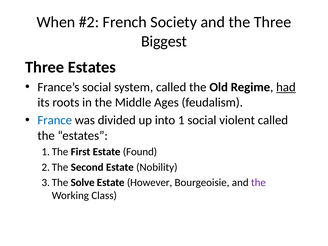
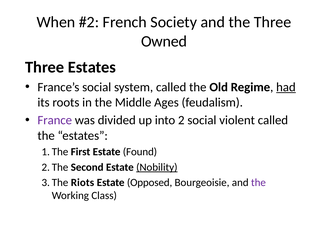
Biggest: Biggest -> Owned (164, 41)
France colour: blue -> purple (55, 120)
1: 1 -> 2 (181, 120)
Nobility underline: none -> present (157, 167)
Solve: Solve -> Riots (83, 182)
However: However -> Opposed (150, 182)
